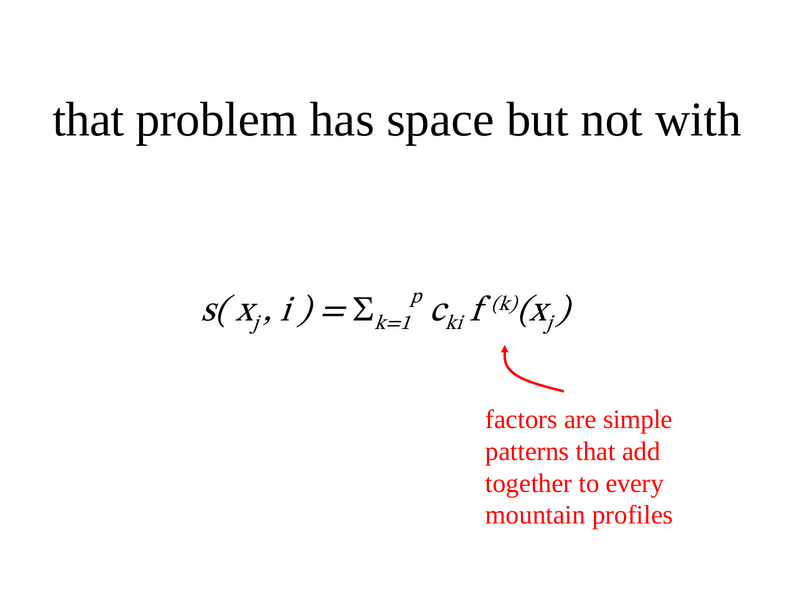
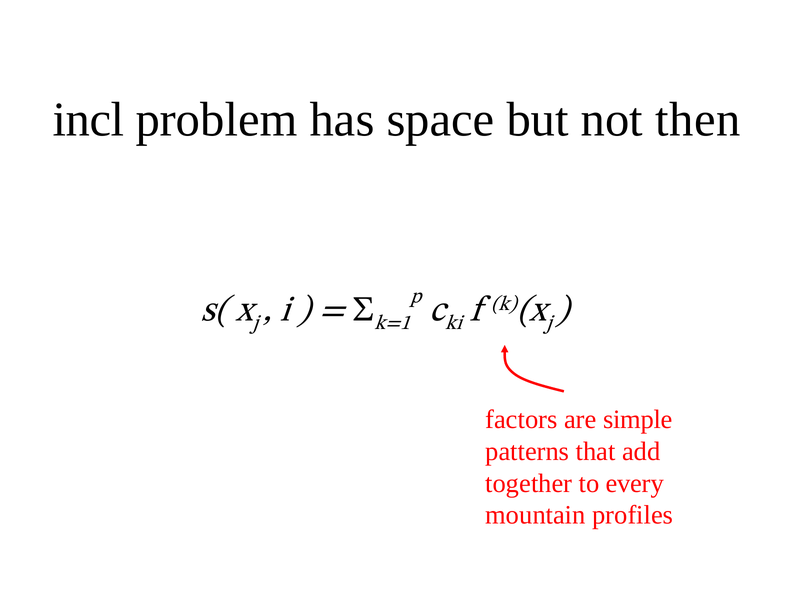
that: that -> incl (89, 119)
with: with -> then (698, 119)
